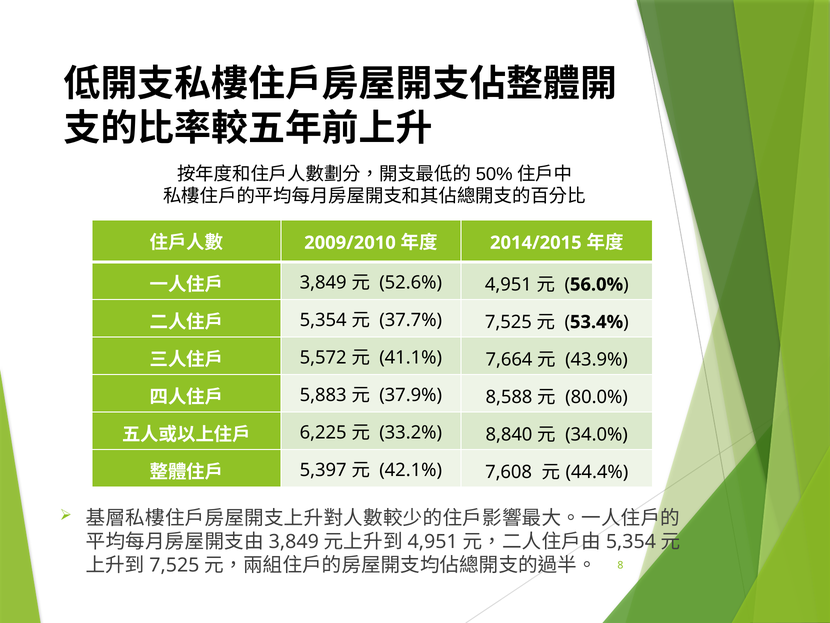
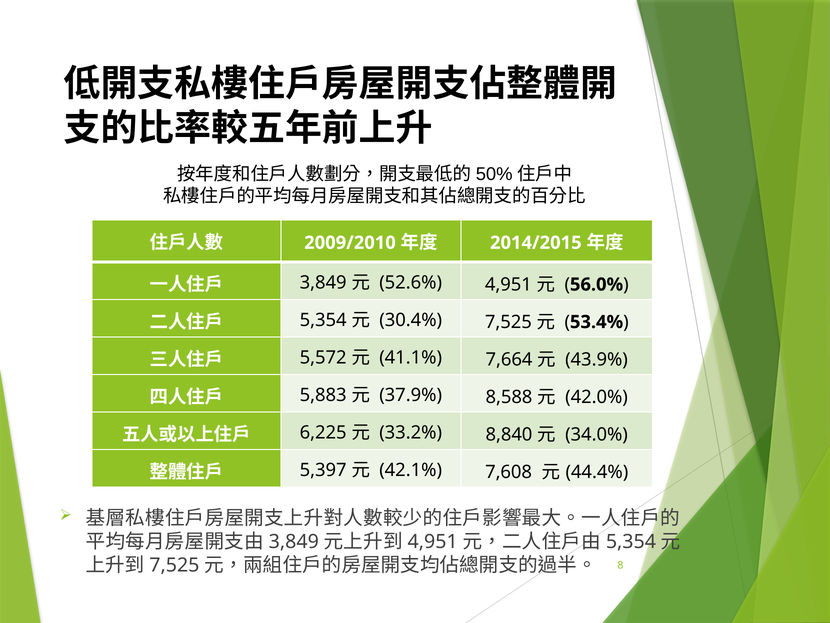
37.7%: 37.7% -> 30.4% (411, 320)
80.0%: 80.0% -> 42.0% (597, 397)
